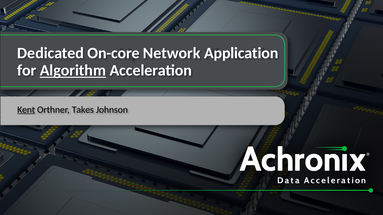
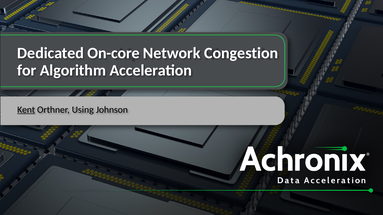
Application: Application -> Congestion (241, 53)
Algorithm underline: present -> none (73, 71)
Takes: Takes -> Using (83, 110)
